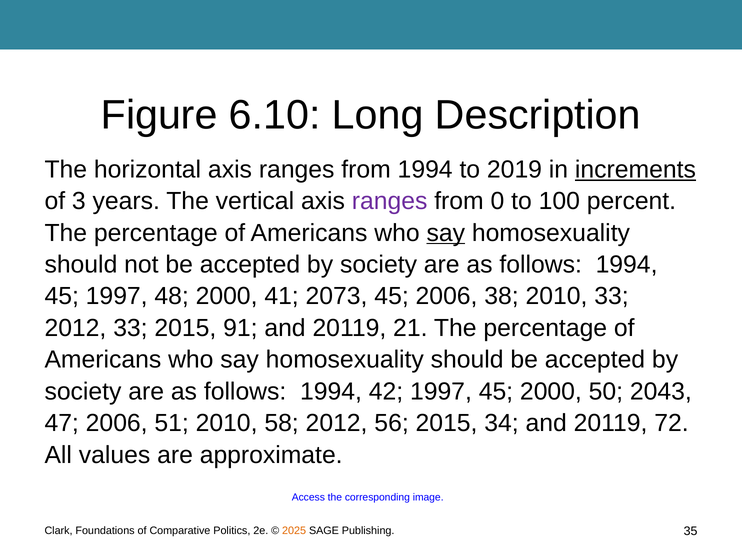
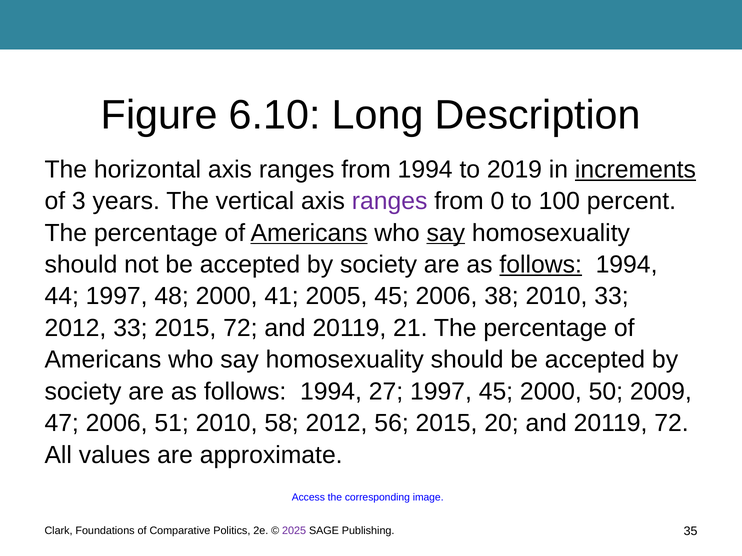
Americans underline: none -> present (309, 233)
follows underline: none -> present (541, 265)
45: 45 -> 44 (62, 297)
2073: 2073 -> 2005 (337, 297)
2015 91: 91 -> 72 (240, 328)
42: 42 -> 27 (386, 392)
2043: 2043 -> 2009 (661, 392)
34: 34 -> 20 (501, 424)
2025 colour: orange -> purple (294, 531)
